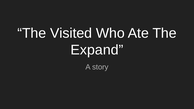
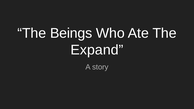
Visited: Visited -> Beings (71, 33)
